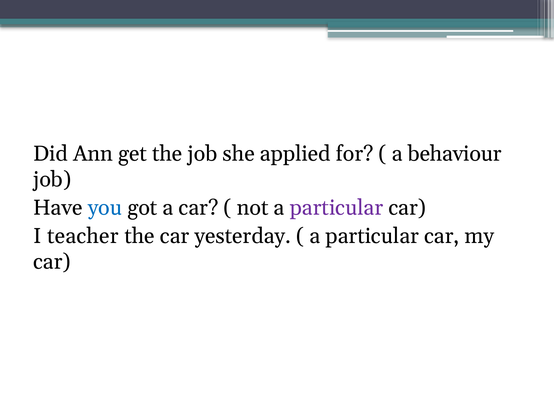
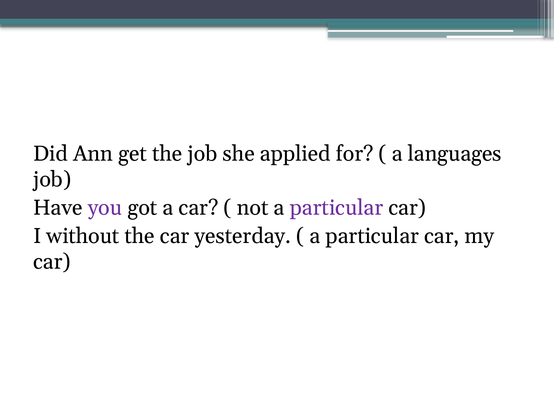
behaviour: behaviour -> languages (455, 153)
you colour: blue -> purple (105, 207)
teacher: teacher -> without (83, 236)
